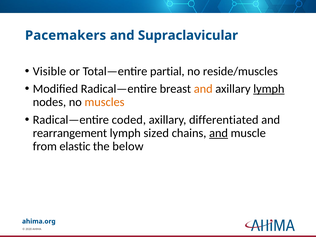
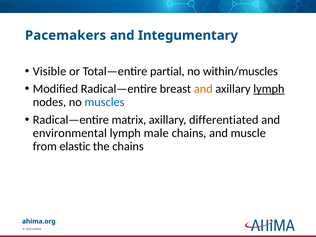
Supraclavicular: Supraclavicular -> Integumentary (188, 35)
reside/muscles: reside/muscles -> within/muscles (240, 71)
muscles colour: orange -> blue (105, 102)
coded: coded -> matrix (129, 120)
rearrangement: rearrangement -> environmental (70, 133)
sized: sized -> male (156, 133)
and underline: present -> none (219, 133)
the below: below -> chains (128, 146)
